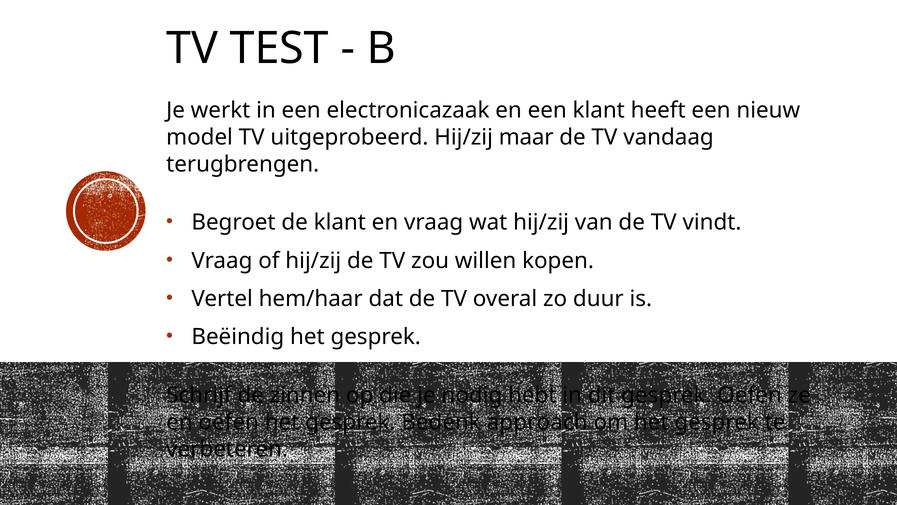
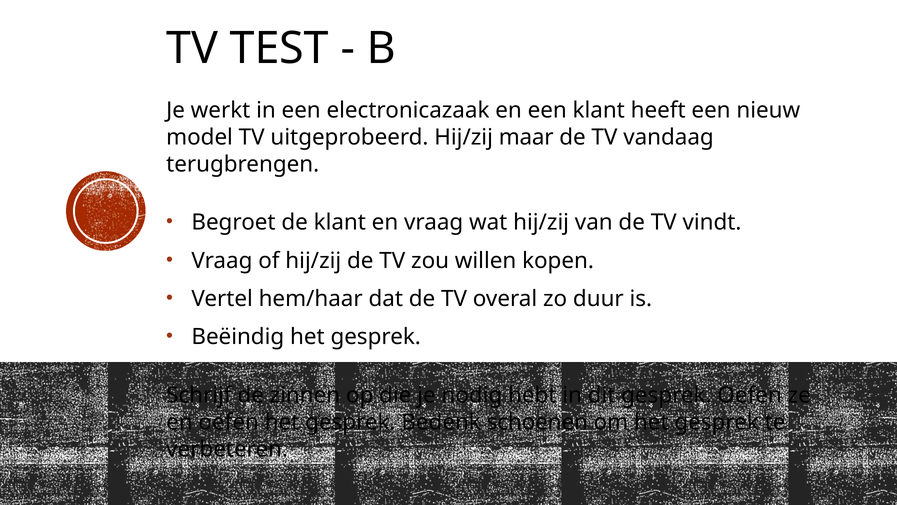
approach: approach -> schoenen (537, 422)
